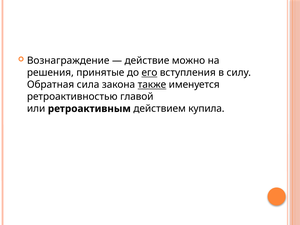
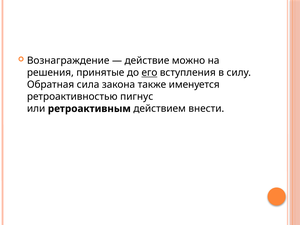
также underline: present -> none (152, 85)
главой: главой -> пигнус (137, 97)
купила: купила -> внести (206, 109)
